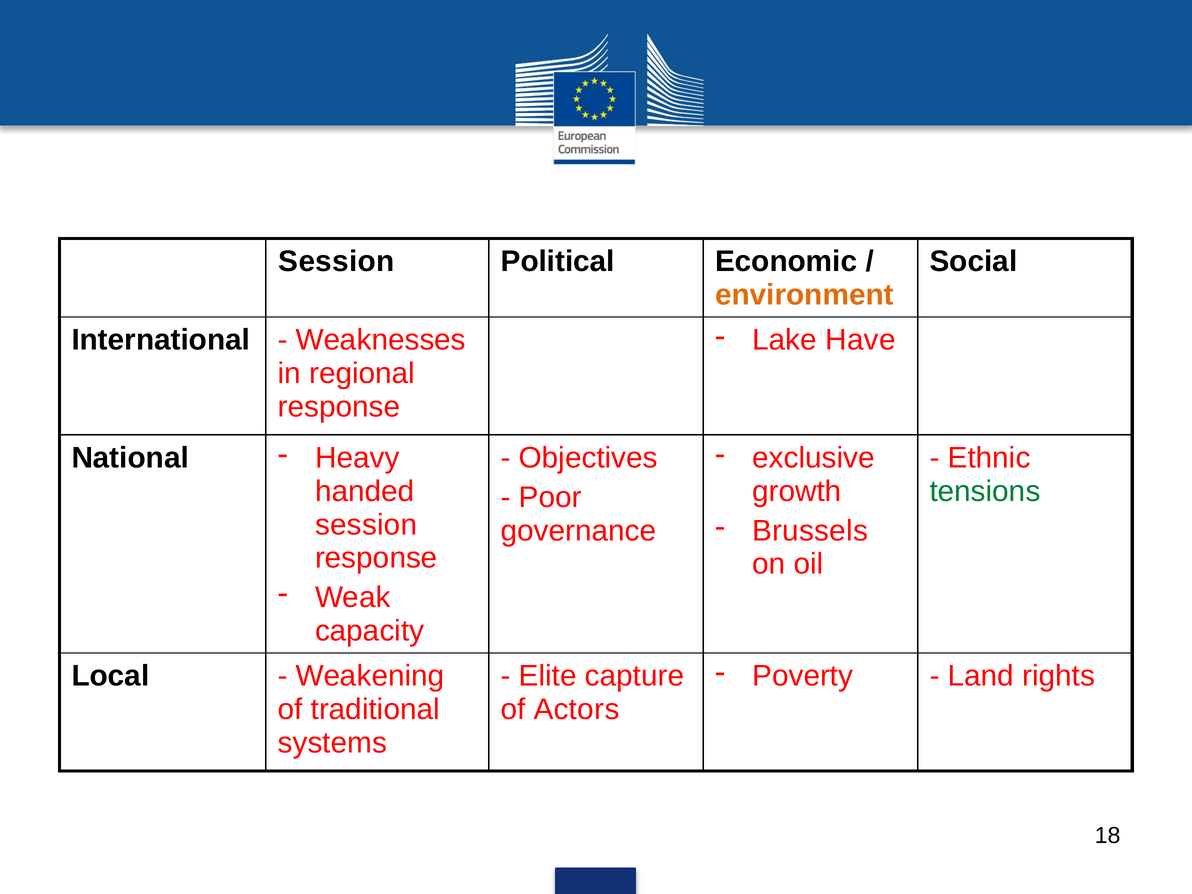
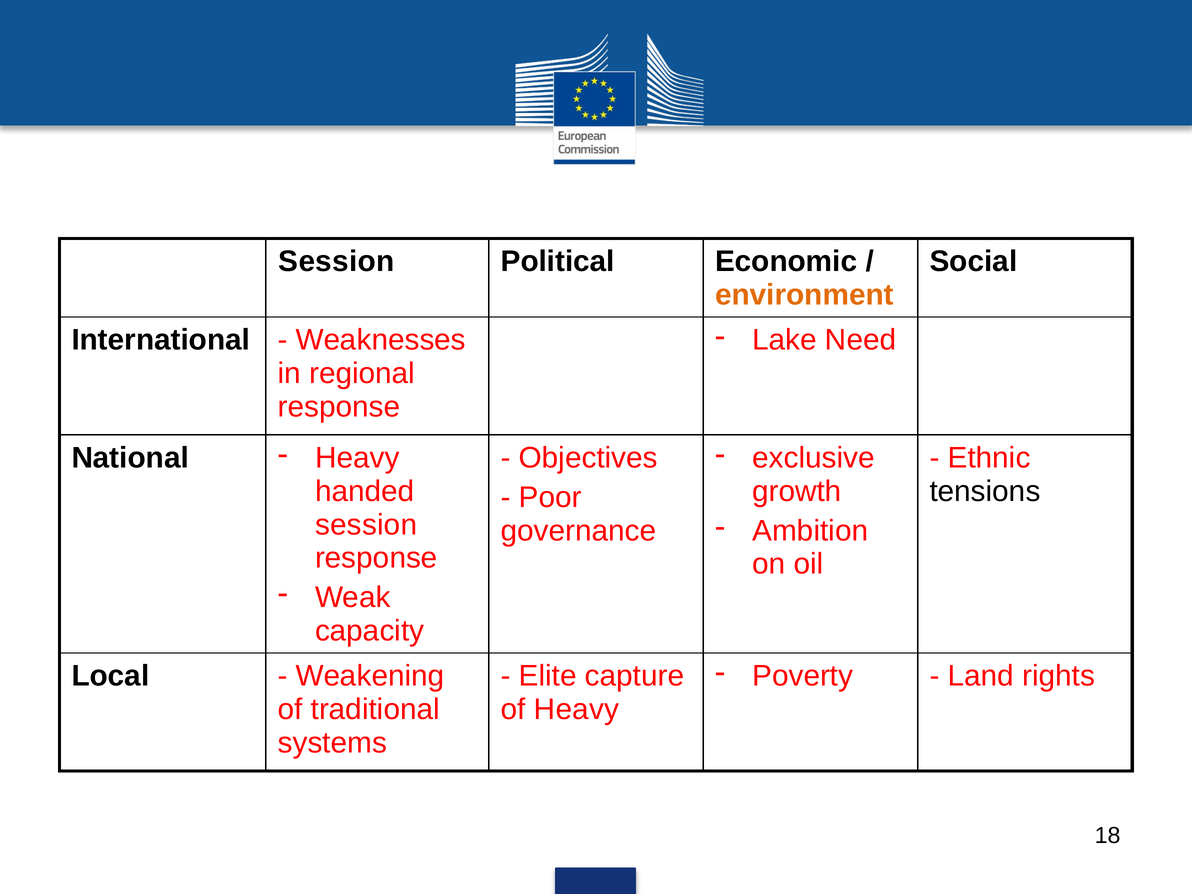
Have: Have -> Need (861, 340)
tensions colour: green -> black (985, 491)
Brussels: Brussels -> Ambition (810, 531)
of Actors: Actors -> Heavy (577, 709)
